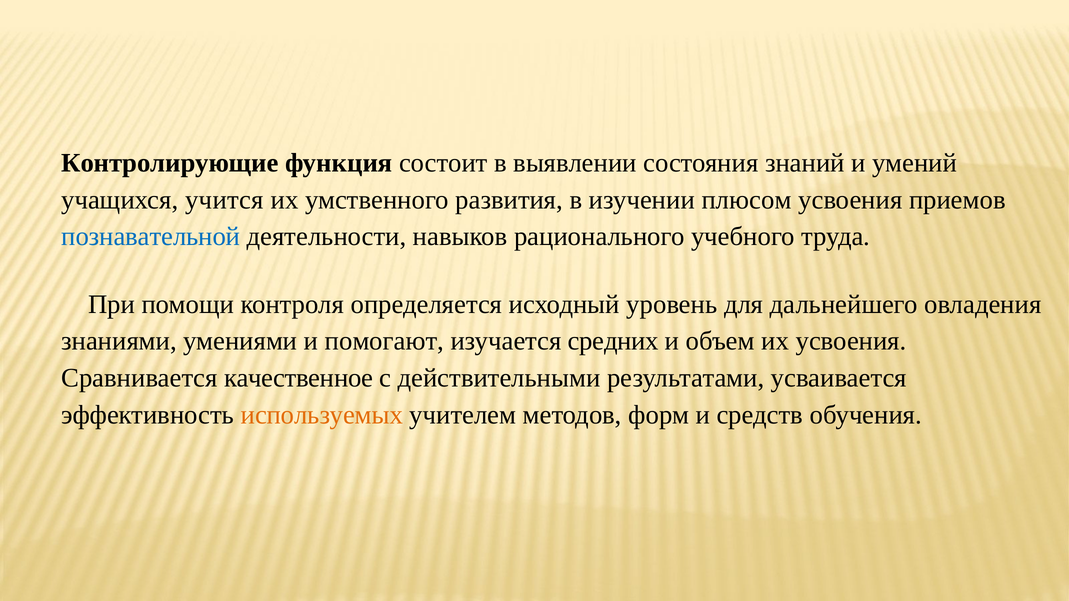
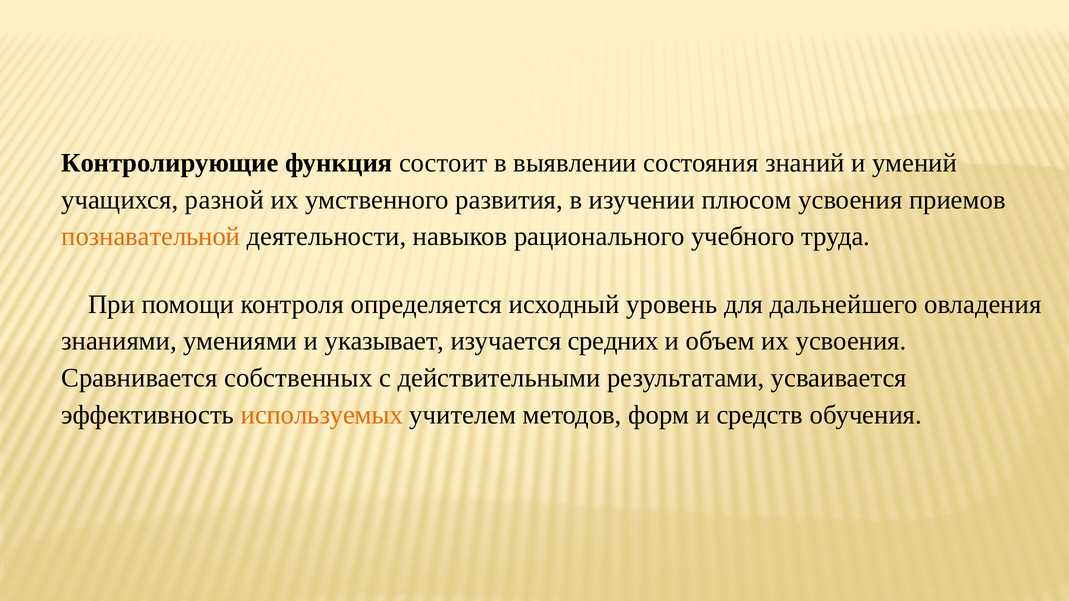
учится: учится -> разной (224, 200)
познавательной colour: blue -> orange (151, 237)
помогают: помогают -> указывает (385, 341)
качественное: качественное -> собственных (298, 378)
